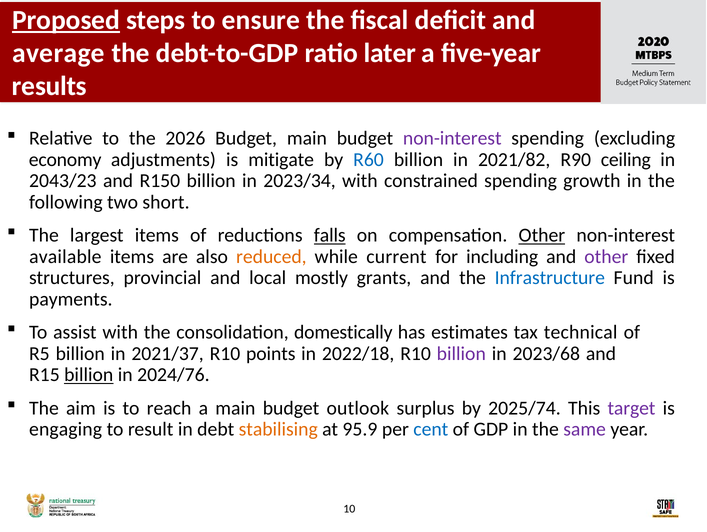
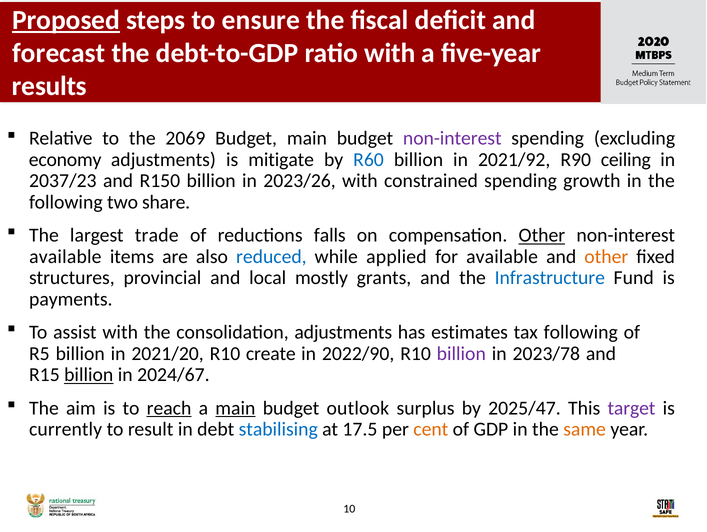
average: average -> forecast (59, 53)
ratio later: later -> with (390, 53)
2026: 2026 -> 2069 (185, 138)
2021/82: 2021/82 -> 2021/92 (514, 159)
2043/23: 2043/23 -> 2037/23 (63, 181)
2023/34: 2023/34 -> 2023/26 (300, 181)
short: short -> share (166, 202)
largest items: items -> trade (157, 235)
falls underline: present -> none (330, 235)
reduced colour: orange -> blue (271, 256)
current: current -> applied (396, 256)
for including: including -> available (502, 256)
other colour: purple -> orange (606, 256)
consolidation domestically: domestically -> adjustments (343, 332)
tax technical: technical -> following (581, 332)
2021/37: 2021/37 -> 2021/20 (168, 353)
points: points -> create (271, 353)
2022/18: 2022/18 -> 2022/90 (358, 353)
2023/68: 2023/68 -> 2023/78 (546, 353)
2024/76: 2024/76 -> 2024/67 (173, 374)
reach underline: none -> present (169, 407)
main underline: none -> present (235, 407)
2025/74: 2025/74 -> 2025/47 (524, 407)
engaging: engaging -> currently (66, 429)
stabilising colour: orange -> blue (278, 429)
95.9: 95.9 -> 17.5 (360, 429)
cent colour: blue -> orange (431, 429)
same colour: purple -> orange (585, 429)
